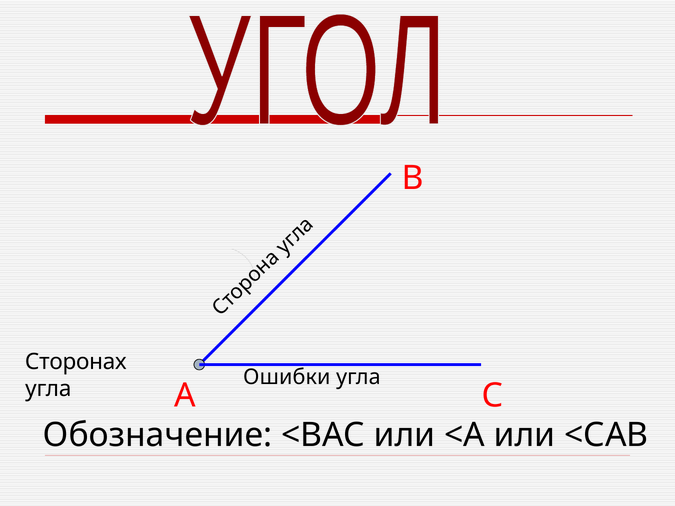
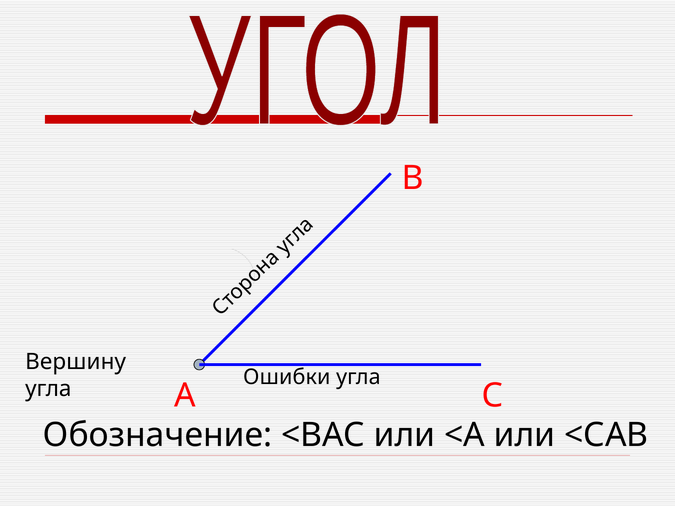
Сторонах: Сторонах -> Вершину (76, 362)
